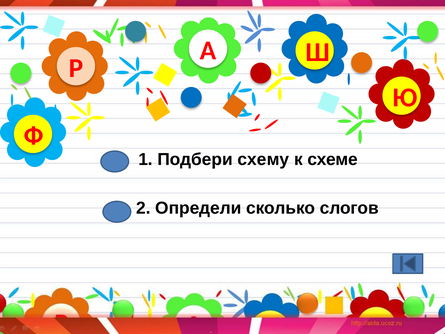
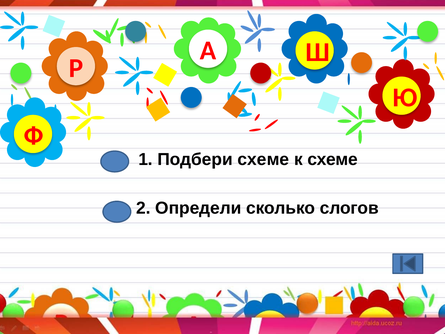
Подбери схему: схему -> схеме (263, 159)
